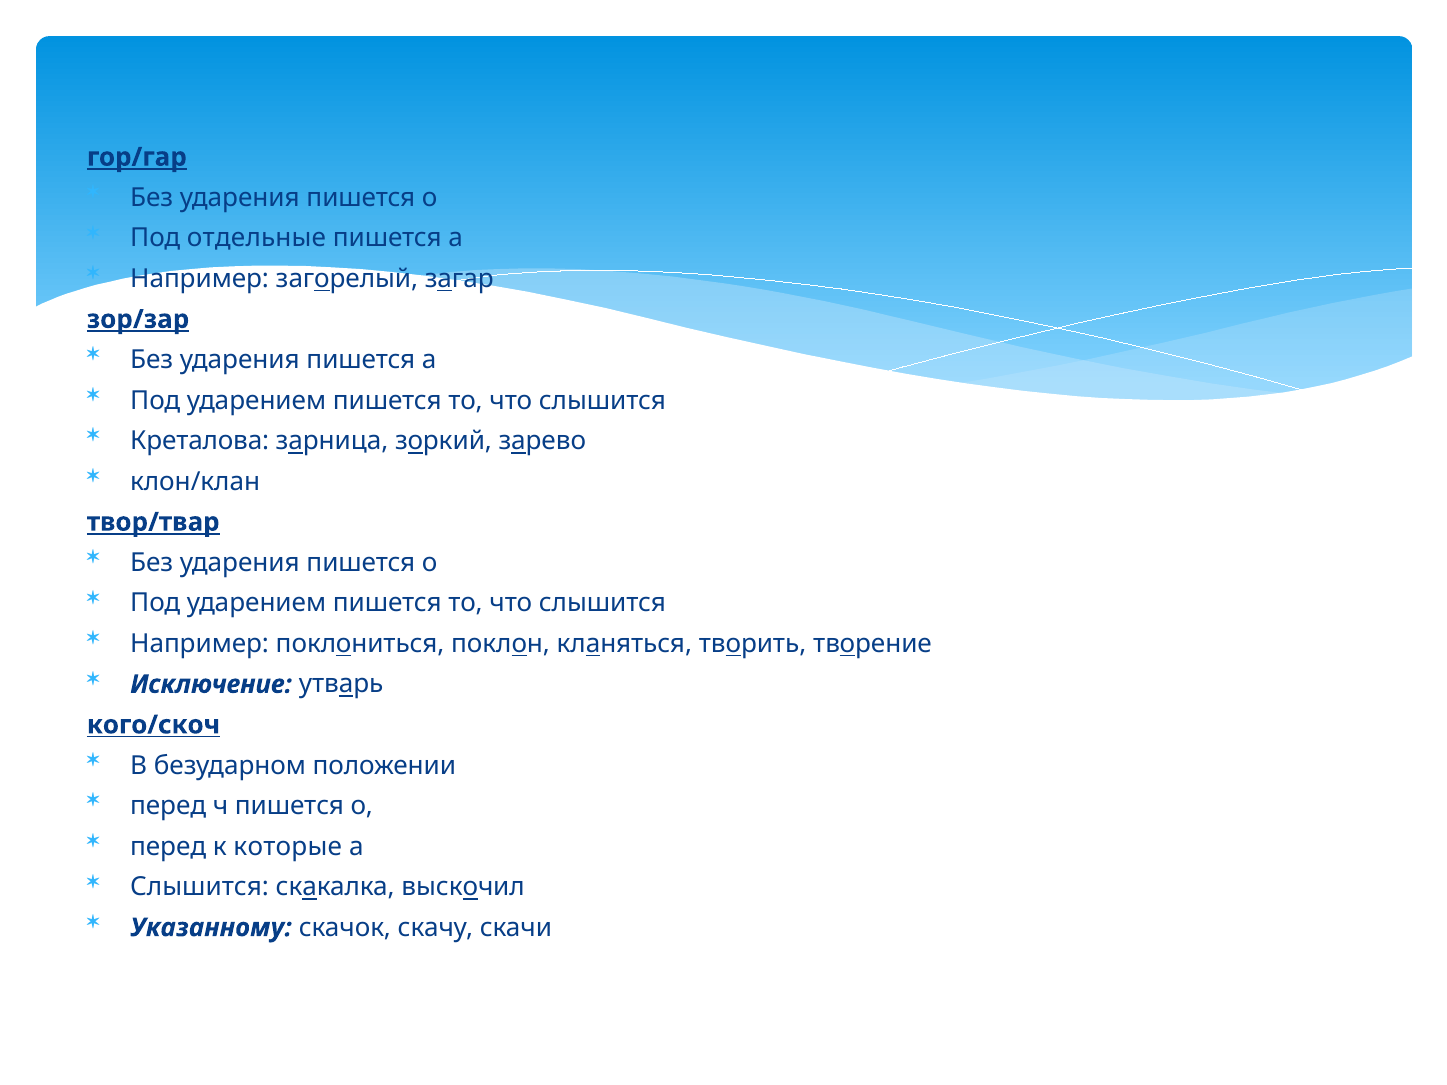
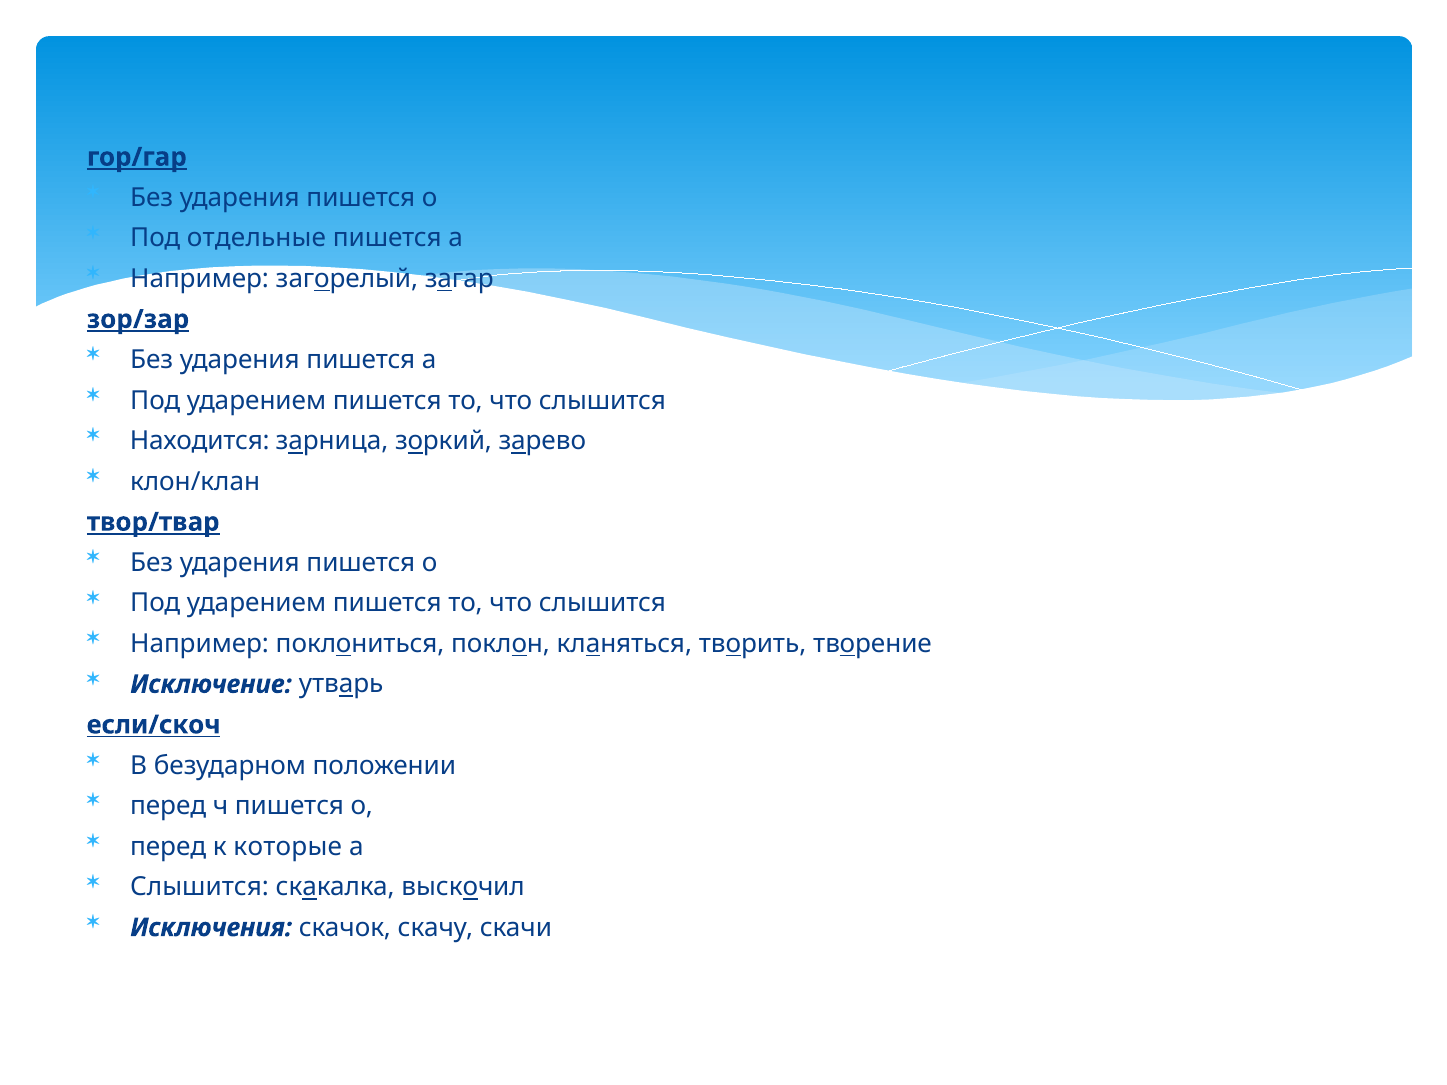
Креталова: Креталова -> Находится (200, 441)
кого/скоч: кого/скоч -> если/скоч (154, 725)
Указанному: Указанному -> Исключения (211, 928)
